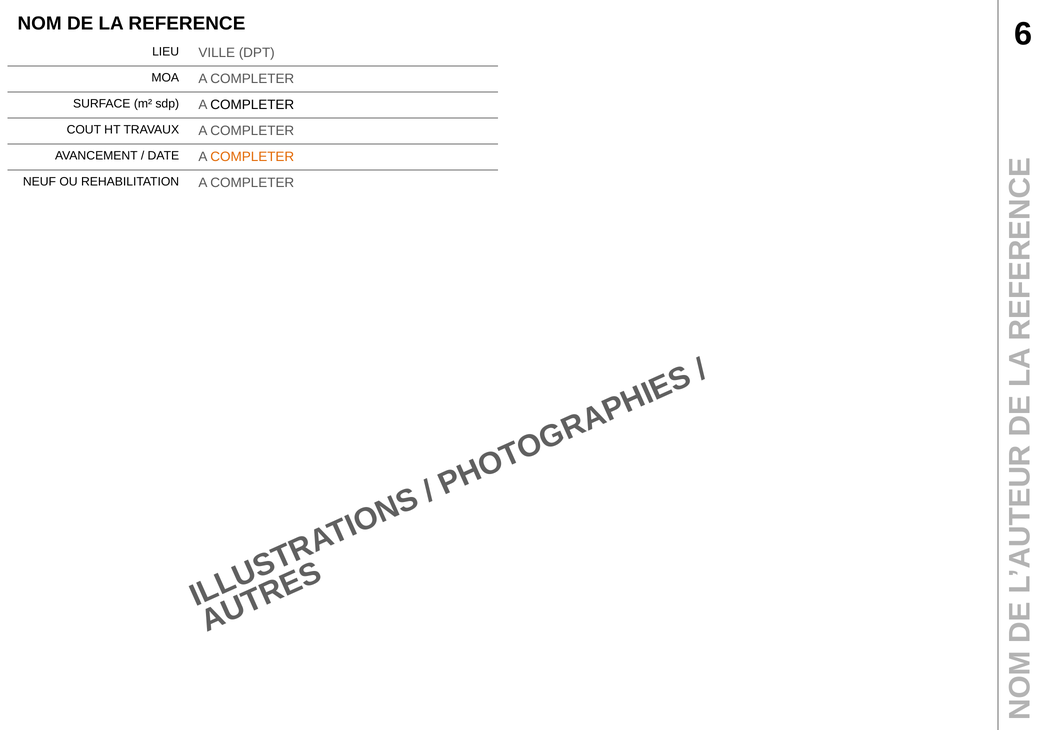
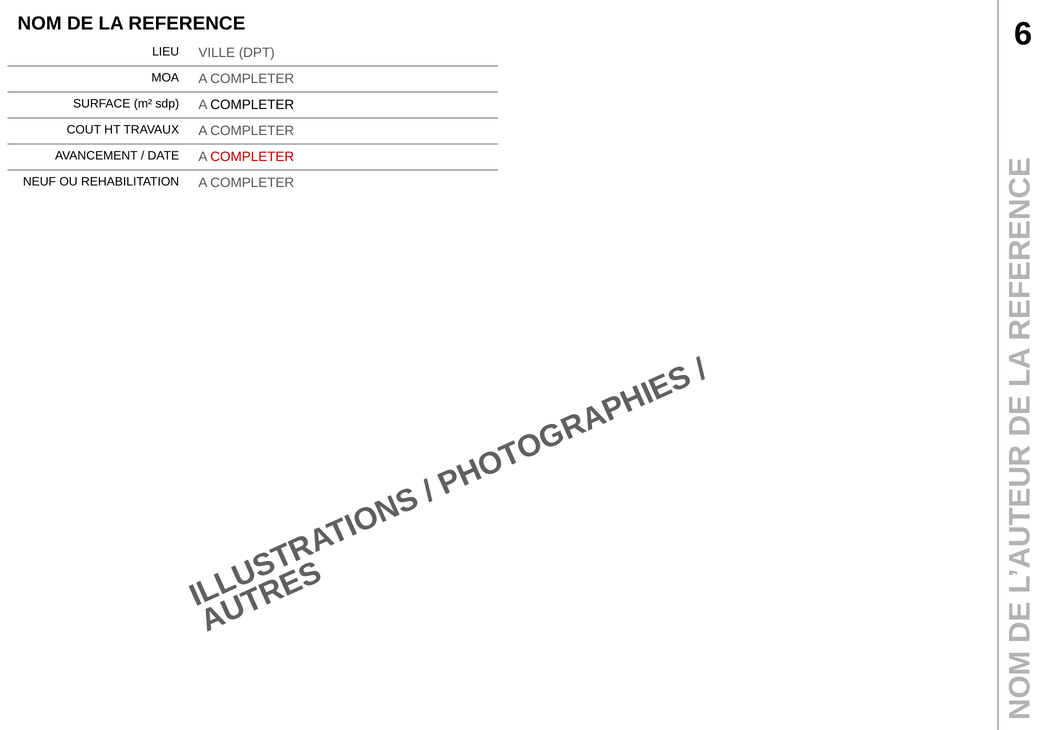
COMPLETER colour: orange -> red (252, 157)
